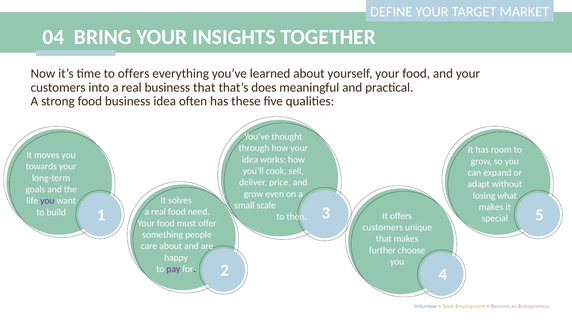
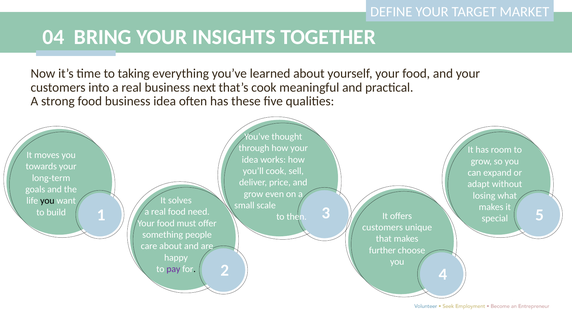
to offers: offers -> taking (134, 73)
business that: that -> next (204, 87)
that’s does: does -> cook (264, 87)
you colour: purple -> black (47, 201)
